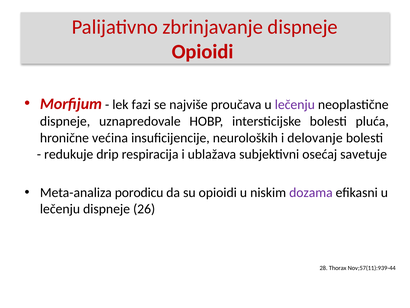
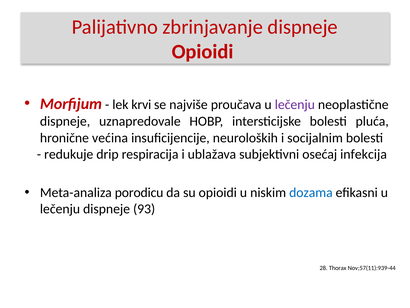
fazi: fazi -> krvi (141, 104)
delovanje: delovanje -> socijalnim (315, 138)
savetuje: savetuje -> infekcija (364, 154)
dozama colour: purple -> blue (311, 192)
26: 26 -> 93 (144, 209)
